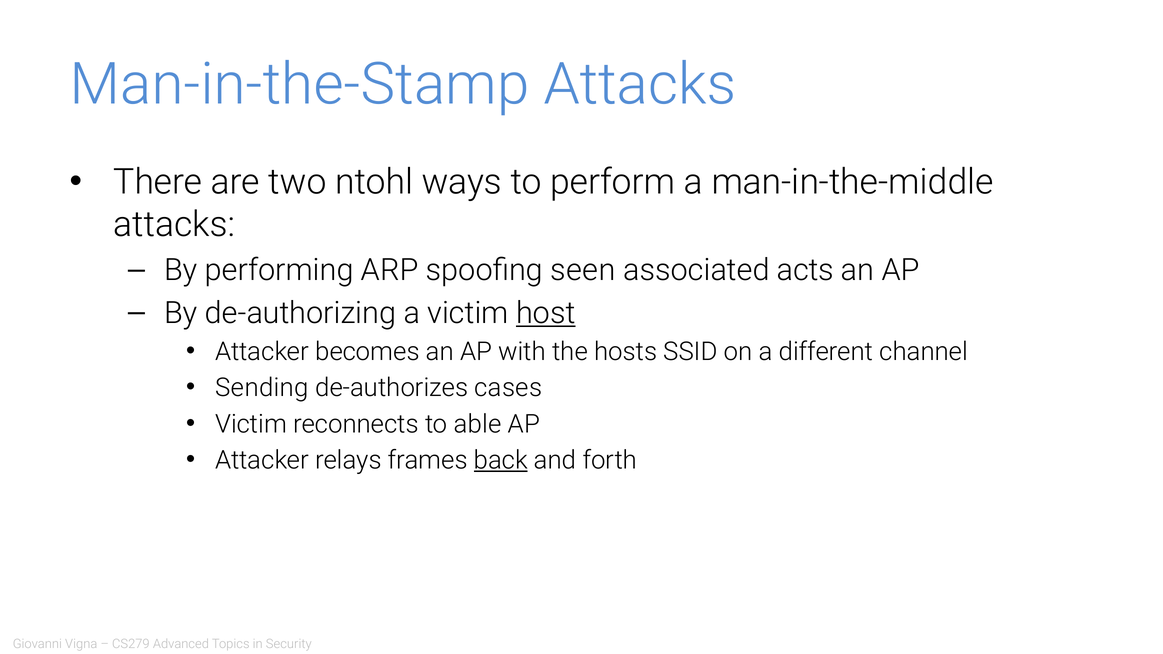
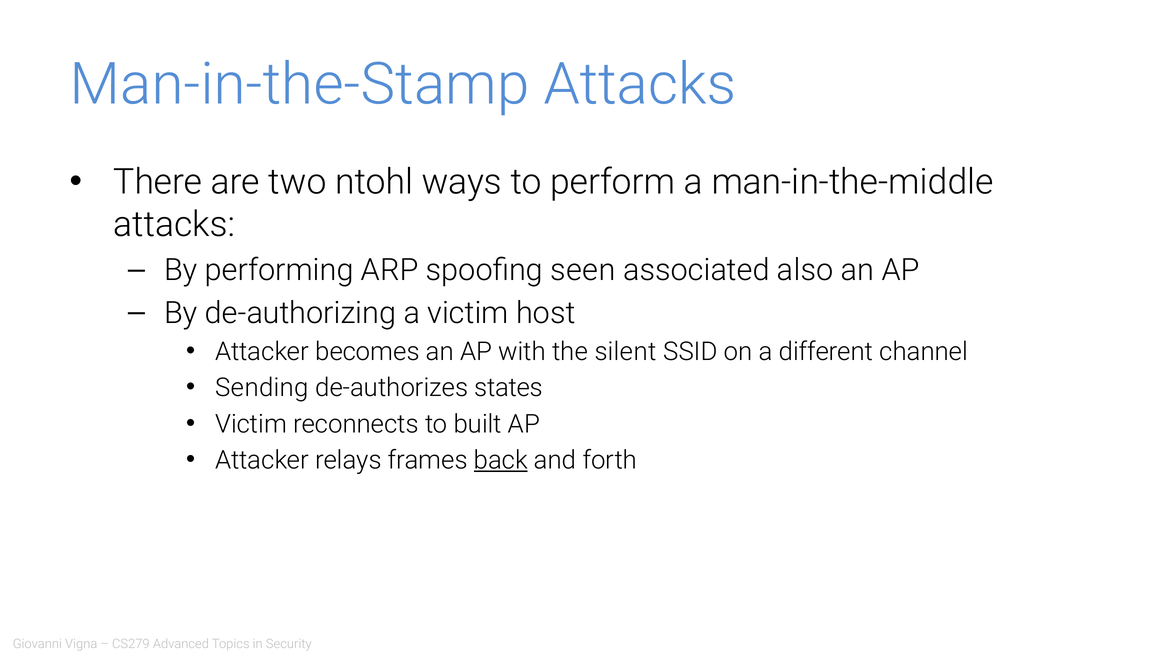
acts: acts -> also (805, 270)
host underline: present -> none (546, 313)
hosts: hosts -> silent (625, 352)
cases: cases -> states (509, 388)
able: able -> built (478, 424)
